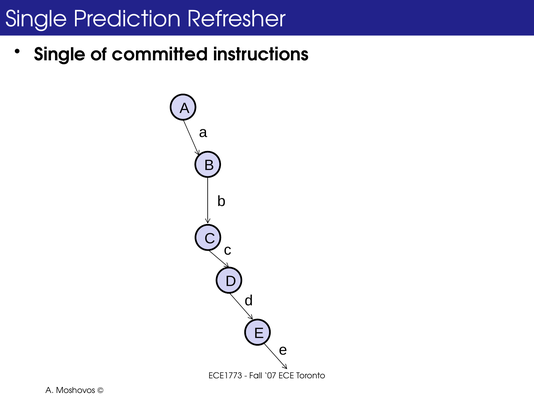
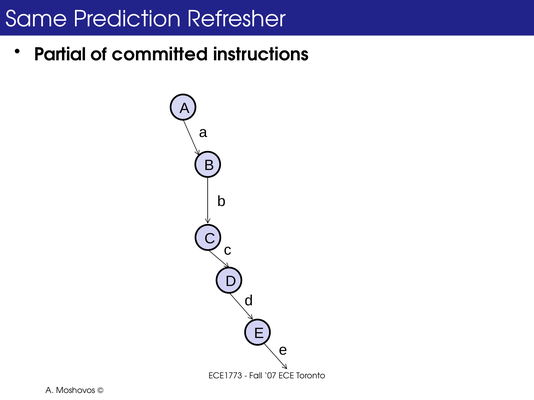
Single: Single -> Same (36, 19)
Single: Single -> Partial (60, 55)
